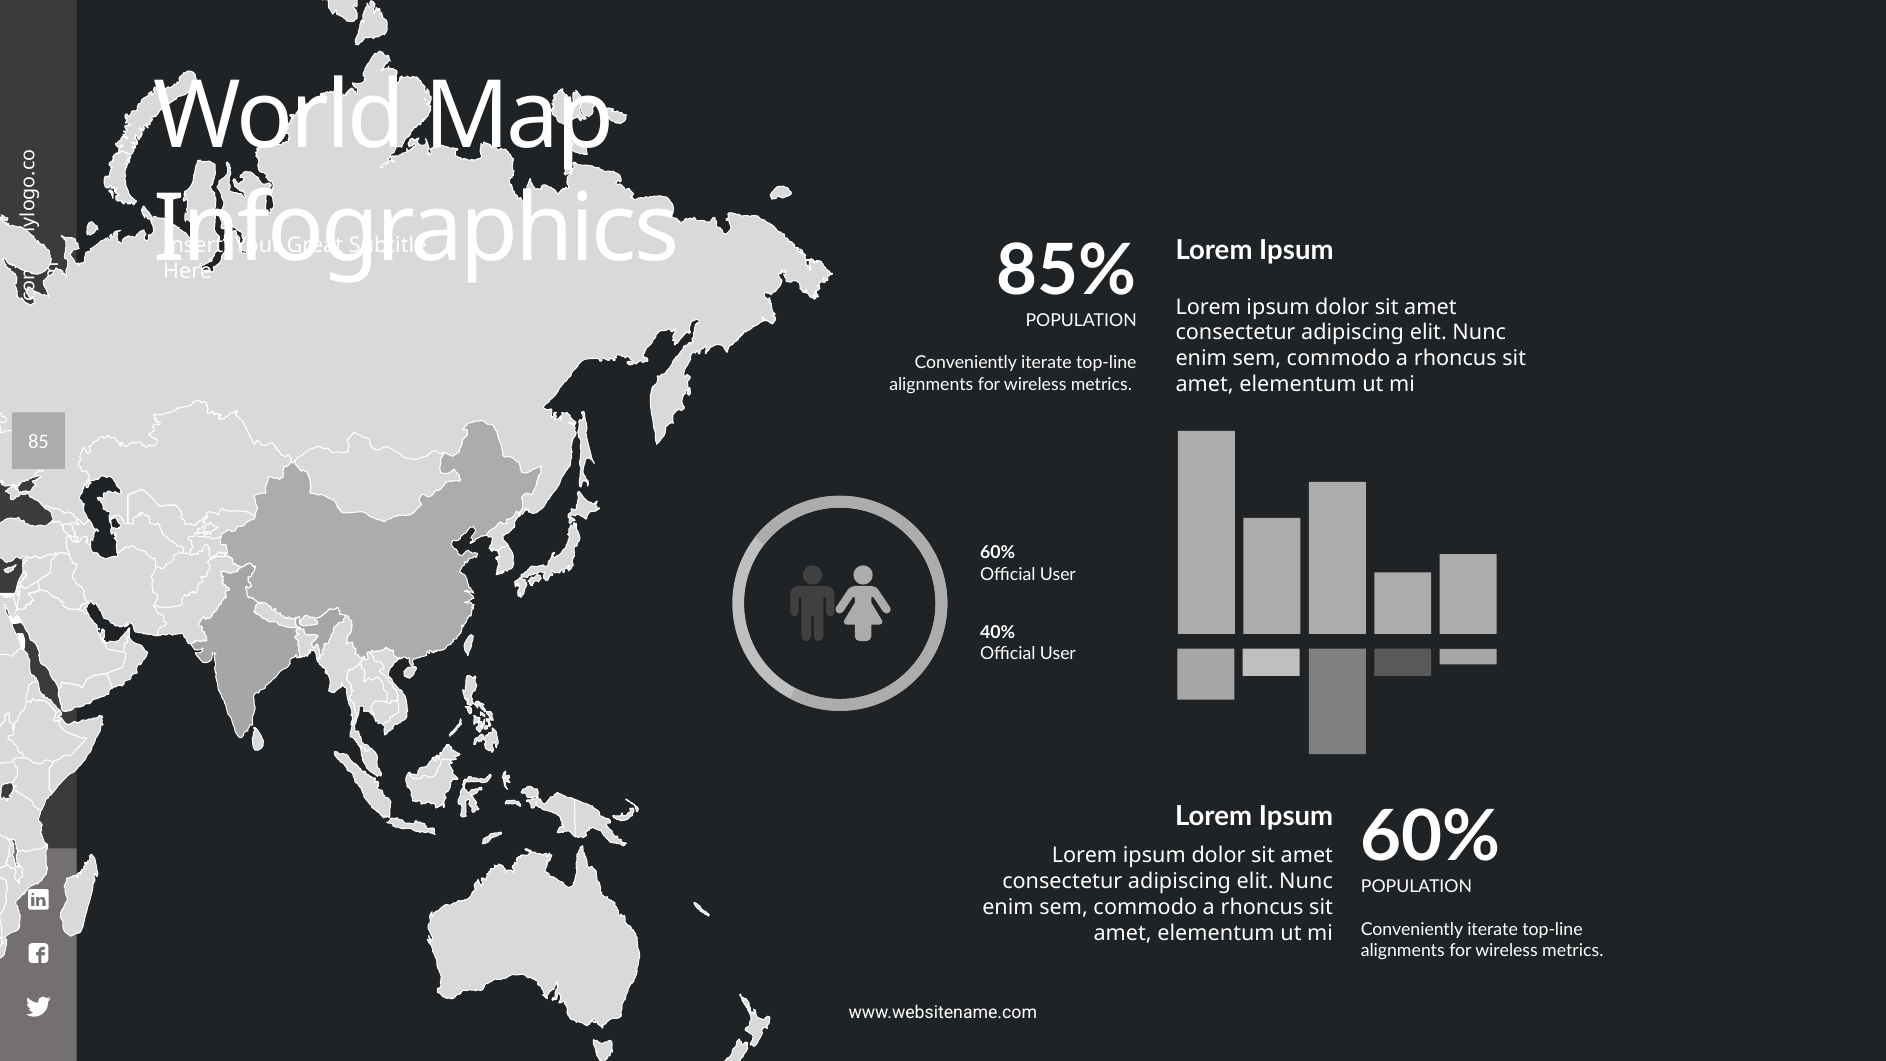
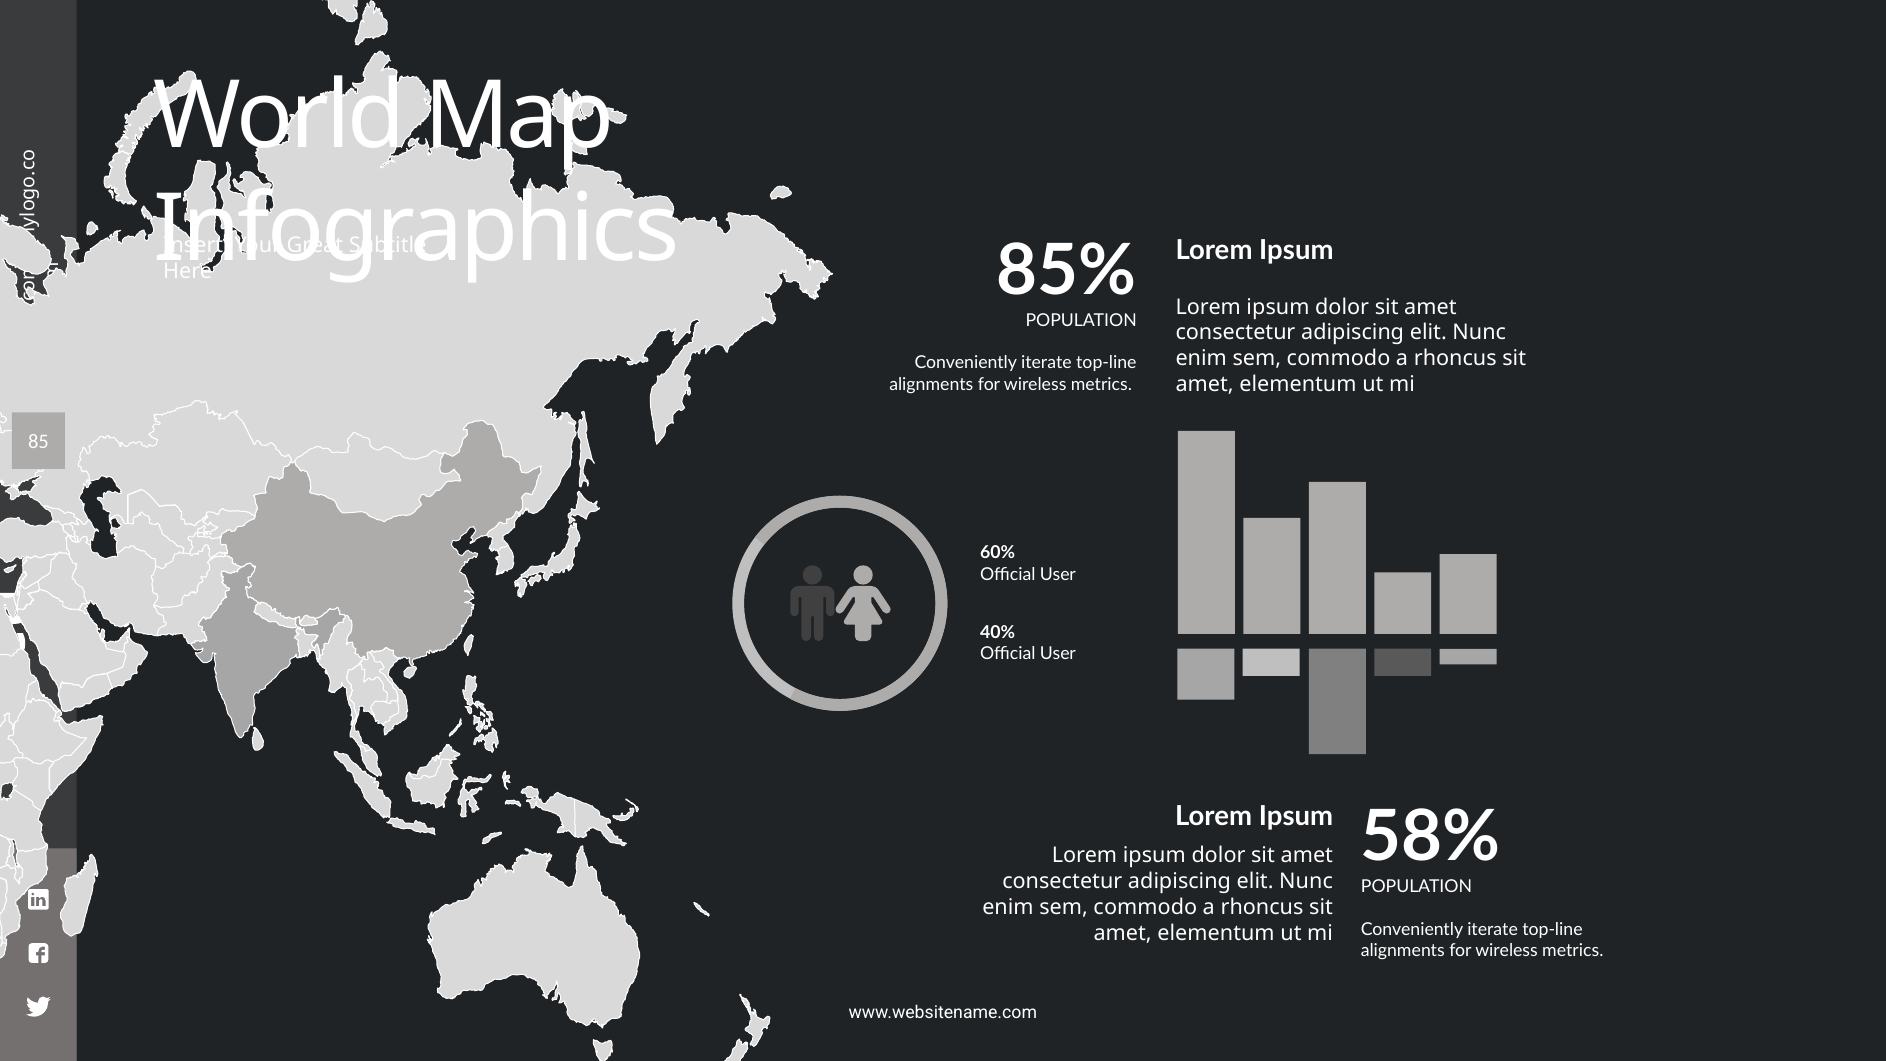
Ipsum 60%: 60% -> 58% (1431, 837)
